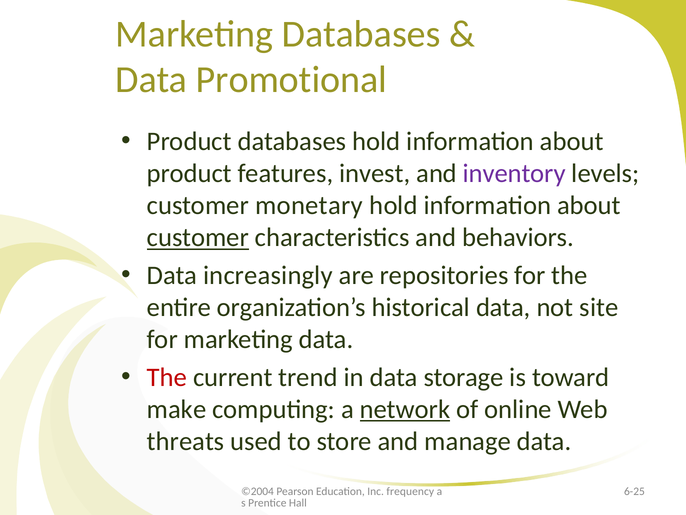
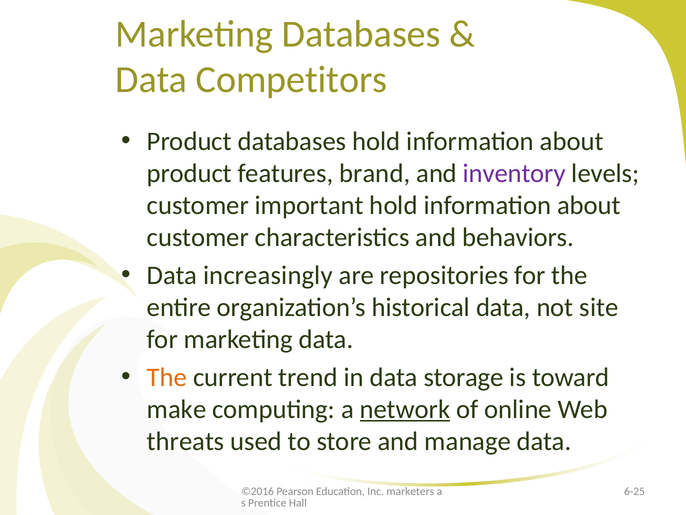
Promotional: Promotional -> Competitors (291, 80)
invest: invest -> brand (375, 173)
monetary: monetary -> important (309, 205)
customer underline: present -> none (198, 237)
The colour: red -> orange (167, 377)
©2004: ©2004 -> ©2016 (258, 491)
frequency: frequency -> marketers (410, 491)
